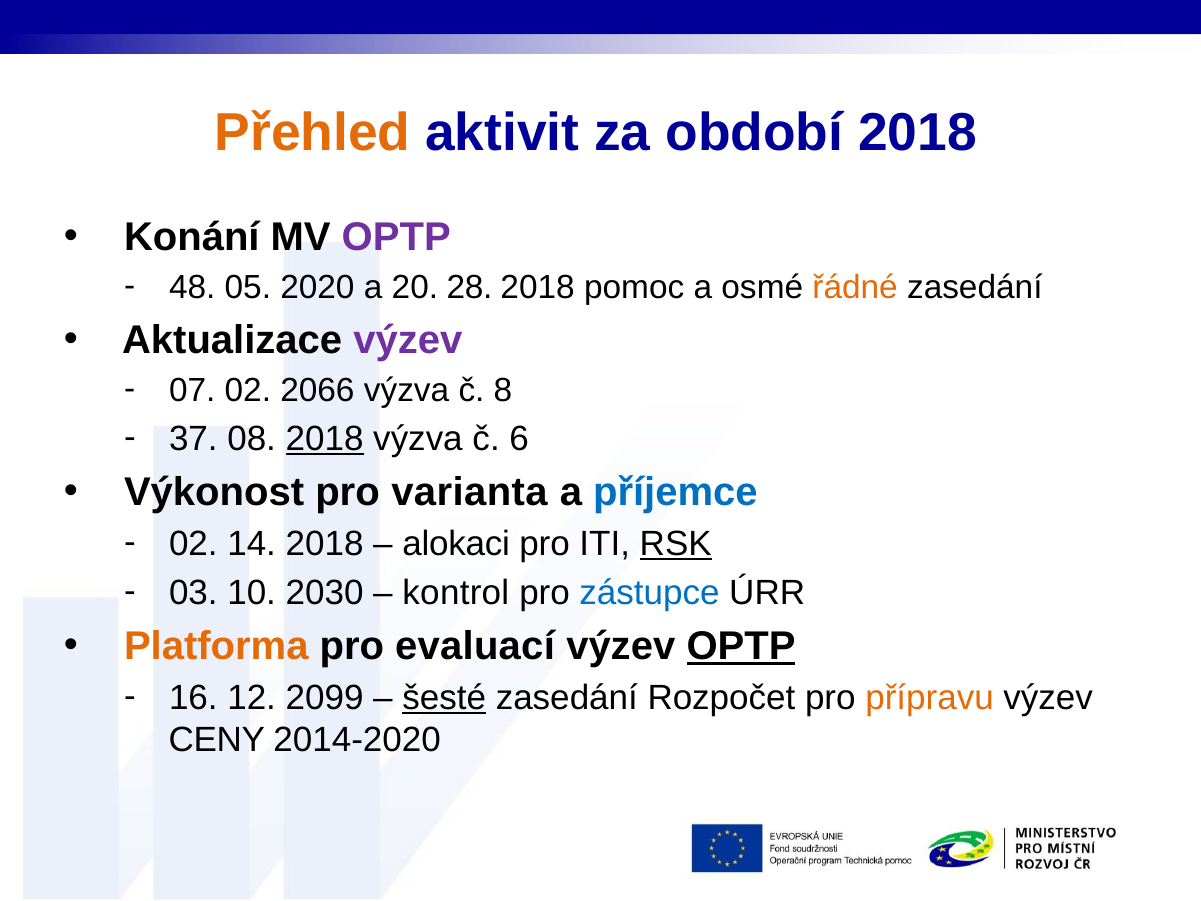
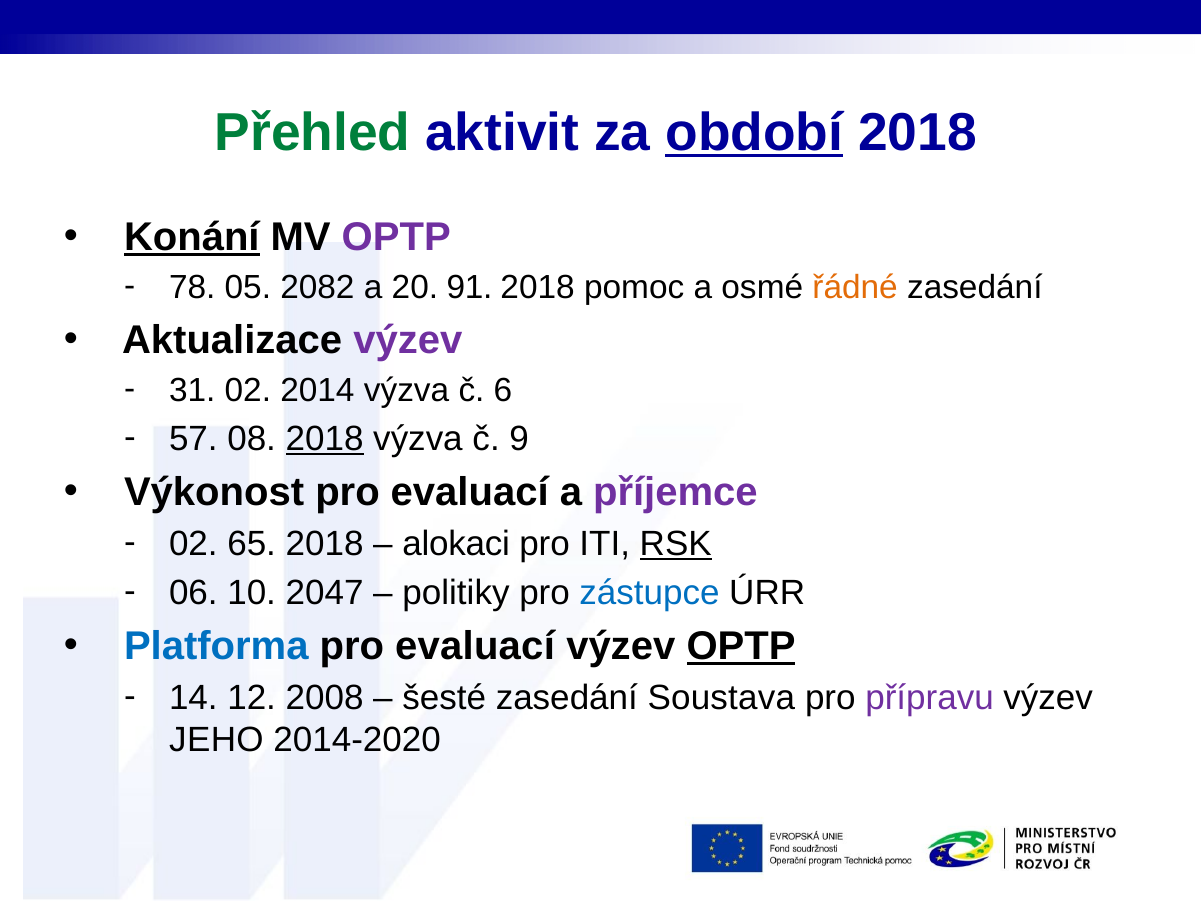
Přehled colour: orange -> green (313, 133)
období underline: none -> present (754, 133)
Konání underline: none -> present (192, 237)
48: 48 -> 78 (192, 288)
2020: 2020 -> 2082 (317, 288)
28: 28 -> 91 (469, 288)
07: 07 -> 31 (192, 390)
2066: 2066 -> 2014 (317, 390)
8: 8 -> 6 (503, 390)
37: 37 -> 57 (193, 439)
6: 6 -> 9 (519, 439)
varianta: varianta -> evaluací (470, 492)
příjemce colour: blue -> purple (675, 492)
14: 14 -> 65 (252, 544)
03: 03 -> 06 (193, 593)
2030: 2030 -> 2047 (325, 593)
kontrol: kontrol -> politiky (456, 593)
Platforma colour: orange -> blue (216, 646)
16: 16 -> 14 (193, 698)
2099: 2099 -> 2008 (325, 698)
šesté underline: present -> none (444, 698)
Rozpočet: Rozpočet -> Soustava (721, 698)
přípravu colour: orange -> purple (930, 698)
CENY: CENY -> JEHO (216, 740)
